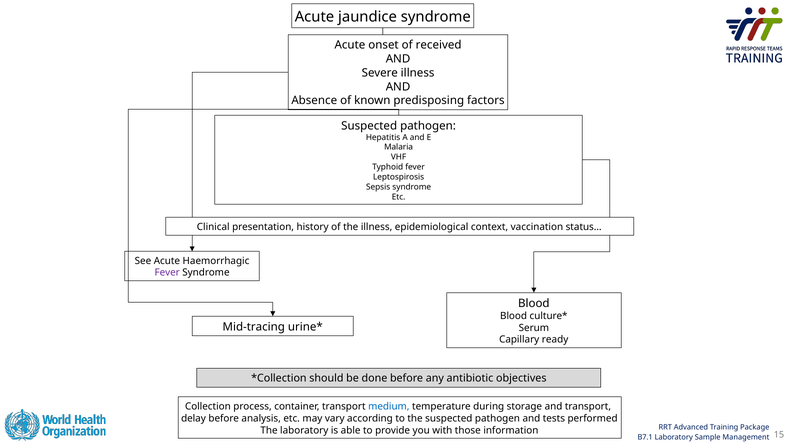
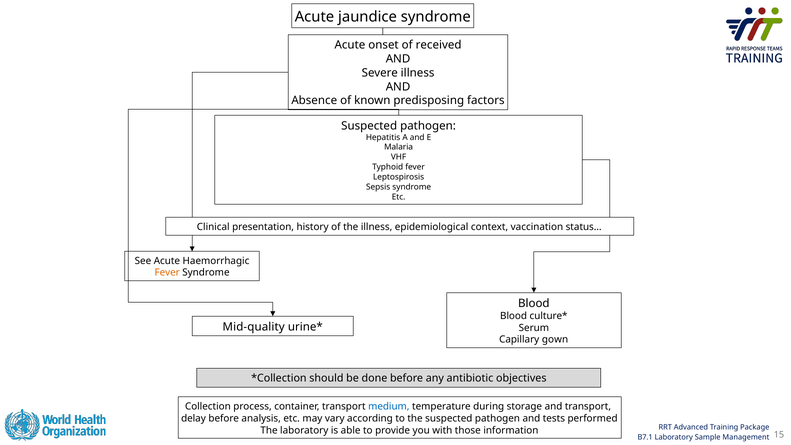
Fever colour: purple -> orange (167, 273)
Mid-tracing: Mid-tracing -> Mid-quality (254, 327)
ready: ready -> gown (555, 340)
